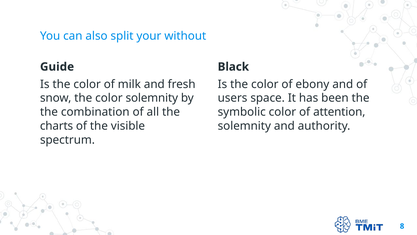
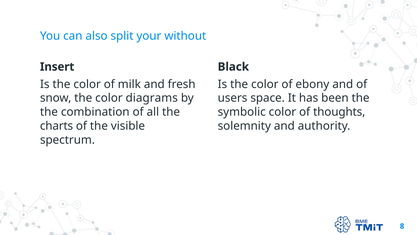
Guide: Guide -> Insert (57, 67)
color solemnity: solemnity -> diagrams (152, 98)
attention: attention -> thoughts (339, 112)
